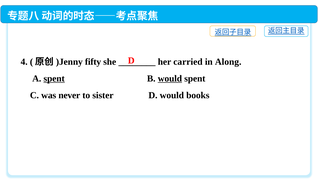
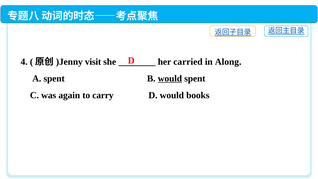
fifty: fifty -> visit (93, 62)
spent underline: present -> none (54, 79)
never: never -> again (69, 95)
sister: sister -> carry (103, 95)
